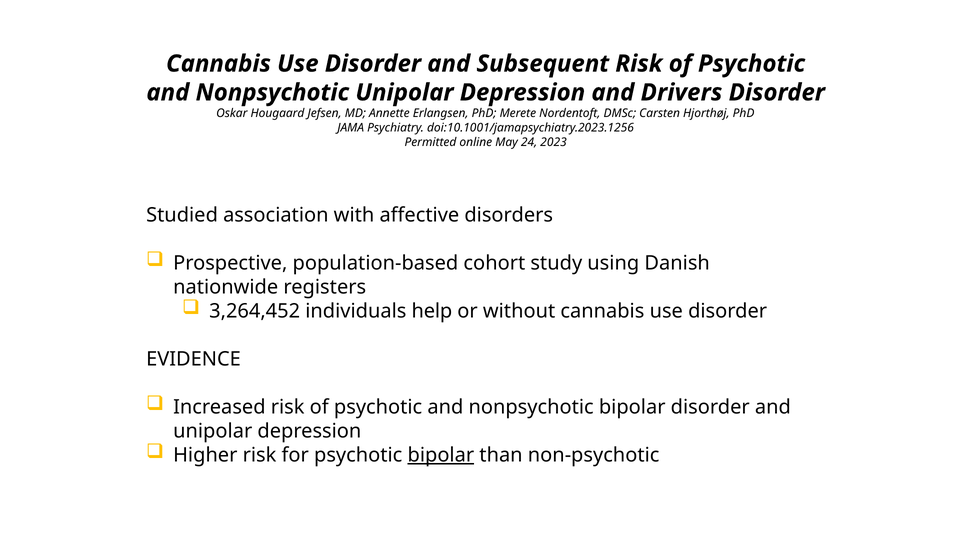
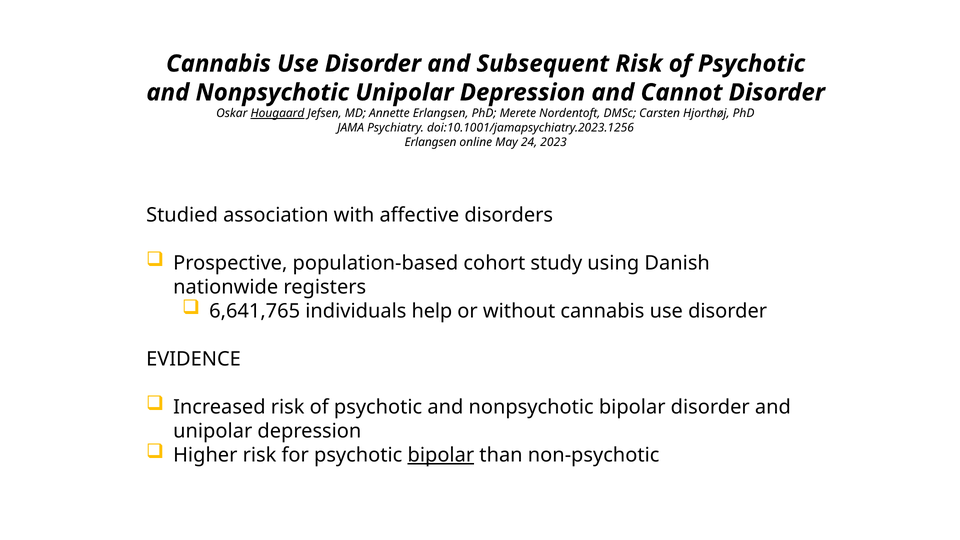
Drivers: Drivers -> Cannot (682, 93)
Hougaard underline: none -> present (277, 113)
Permitted: Permitted -> Erlangsen (430, 142)
3,264,452: 3,264,452 -> 6,641,765 (255, 311)
